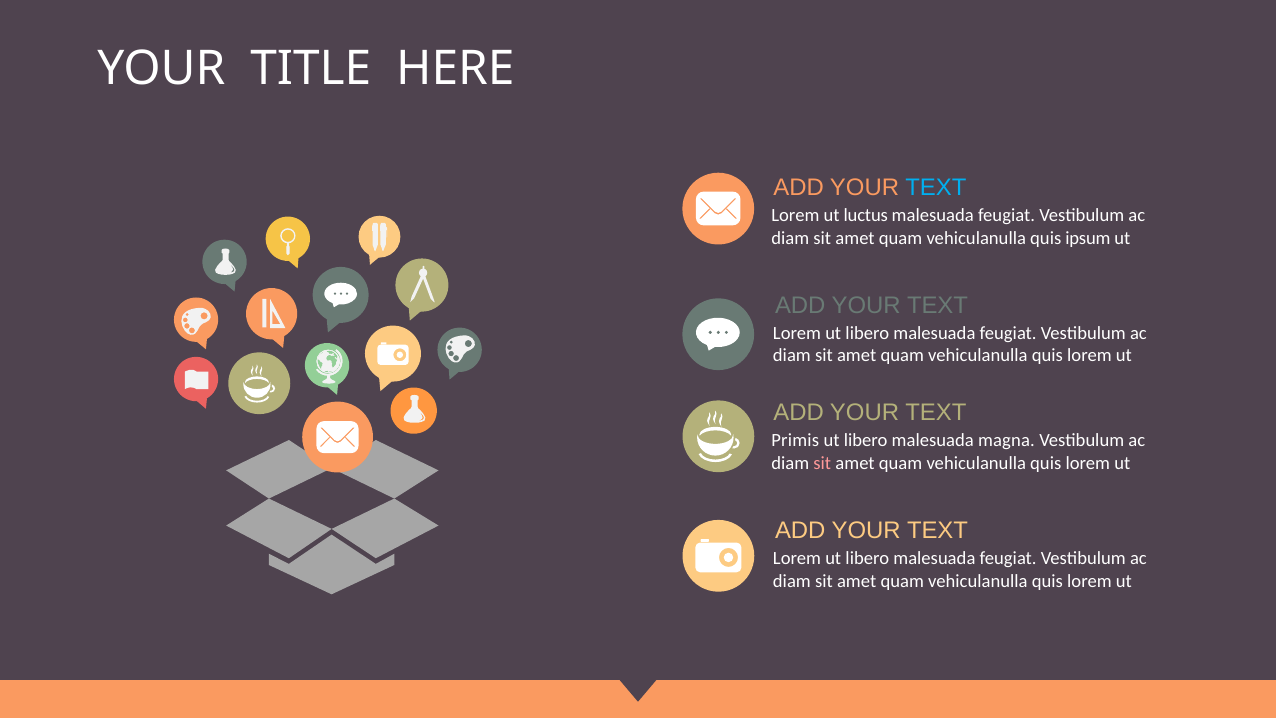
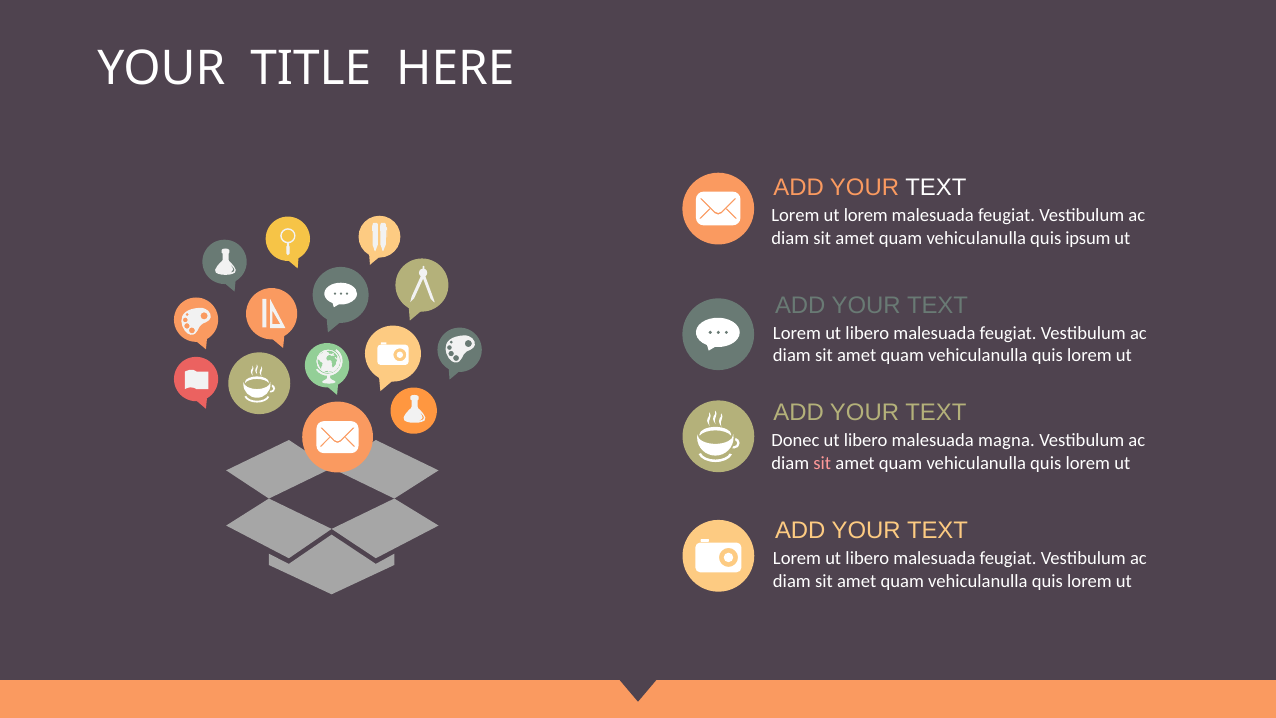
TEXT colour: light blue -> white (936, 188)
ut luctus: luctus -> lorem (866, 216)
Primis: Primis -> Donec (795, 440)
